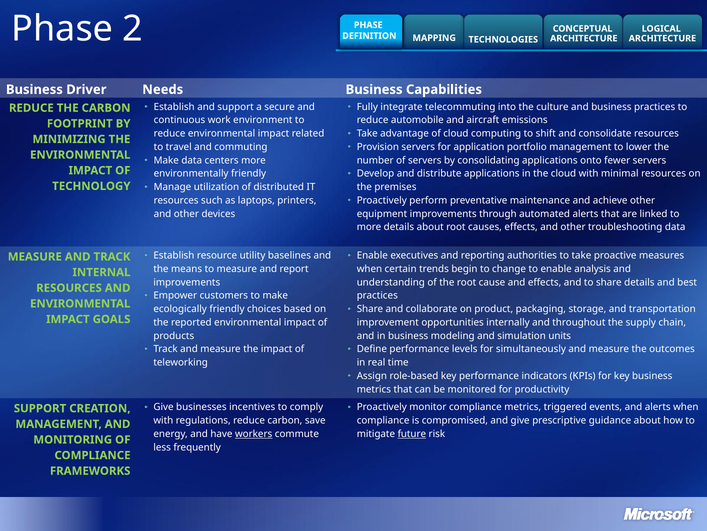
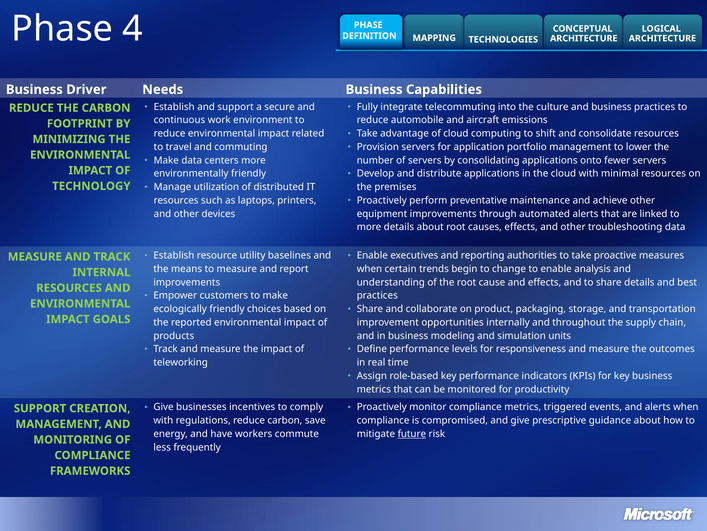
2: 2 -> 4 (133, 29)
simultaneously: simultaneously -> responsiveness (531, 349)
workers underline: present -> none (254, 433)
